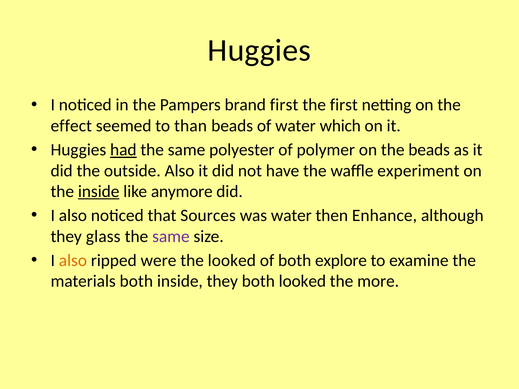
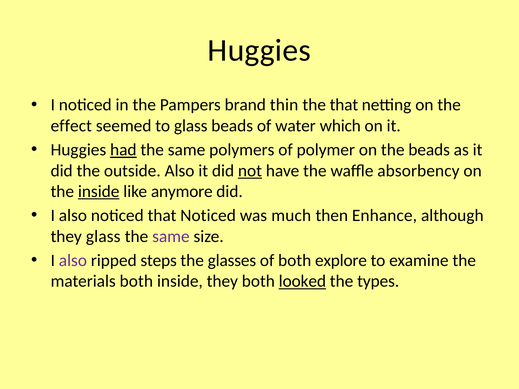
brand first: first -> thin (284, 105)
the first: first -> that (344, 105)
to than: than -> glass (191, 126)
polyester: polyester -> polymers (242, 150)
not underline: none -> present (250, 171)
experiment: experiment -> absorbency (418, 171)
that Sources: Sources -> Noticed (208, 216)
was water: water -> much (291, 216)
also colour: orange -> purple (73, 261)
were: were -> steps (159, 261)
the looked: looked -> glasses (232, 261)
looked underline: none -> present (302, 281)
more: more -> types (378, 281)
